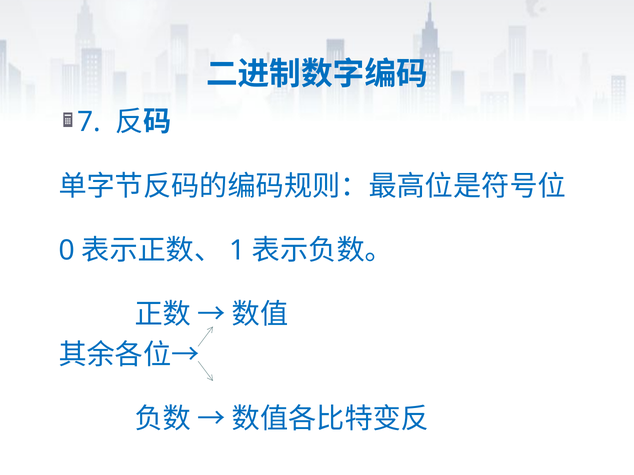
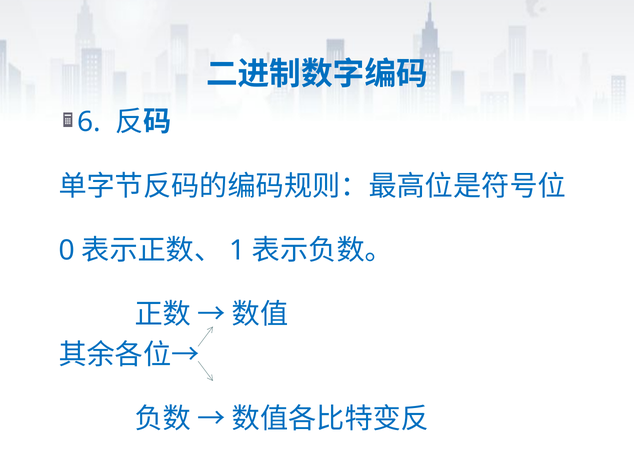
7: 7 -> 6 (89, 122)
